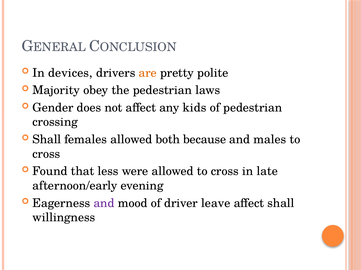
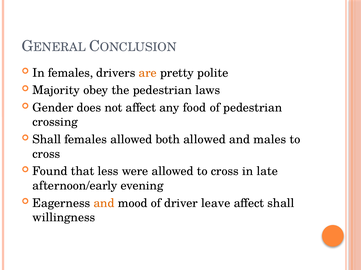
In devices: devices -> females (70, 73)
kids: kids -> food (194, 108)
both because: because -> allowed (205, 140)
and colour: purple -> orange (104, 204)
